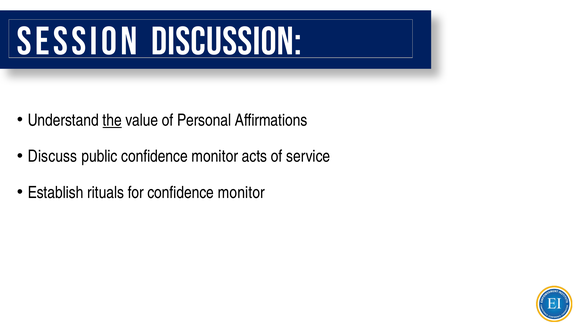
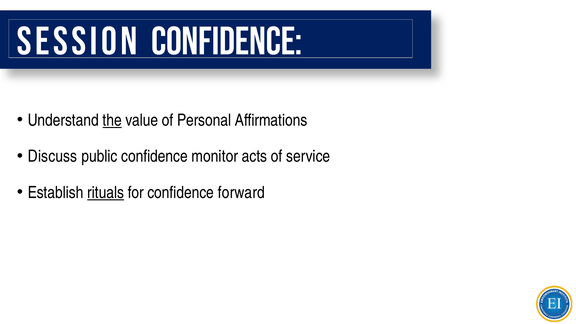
SESSION DISCUSSION: DISCUSSION -> CONFIDENCE (227, 41)
rituals underline: none -> present (106, 193)
for confidence monitor: monitor -> forward (241, 193)
